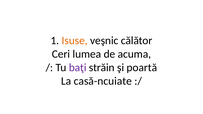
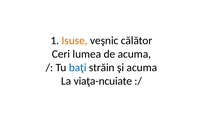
baţi colour: purple -> blue (78, 68)
şi poartă: poartă -> acuma (142, 68)
casă-ncuiate: casă-ncuiate -> viaţa-ncuiate (103, 81)
